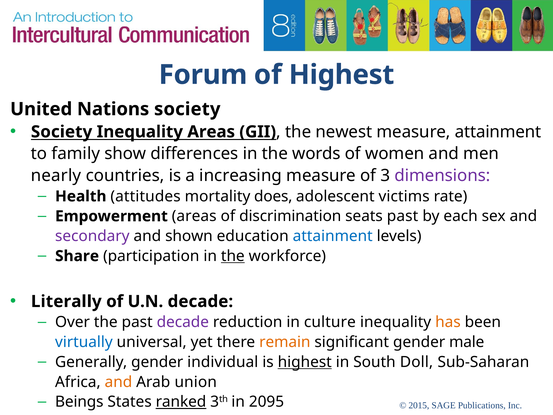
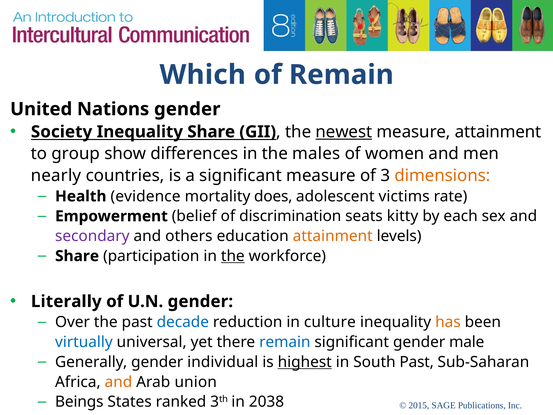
Forum: Forum -> Which (203, 75)
of Highest: Highest -> Remain (341, 75)
Nations society: society -> gender (187, 109)
Inequality Areas: Areas -> Share (211, 132)
newest underline: none -> present (344, 132)
family: family -> group (76, 154)
words: words -> males (316, 154)
a increasing: increasing -> significant (241, 175)
dimensions colour: purple -> orange (442, 175)
attitudes: attitudes -> evidence (146, 196)
Empowerment areas: areas -> belief (194, 216)
seats past: past -> kitty (403, 216)
shown: shown -> others (189, 236)
attainment colour: blue -> orange (333, 236)
U.N decade: decade -> gender (200, 301)
decade colour: purple -> blue (183, 322)
remain colour: orange -> blue (285, 342)
South Doll: Doll -> Past (417, 362)
ranked underline: present -> none (181, 402)
2095: 2095 -> 2038 (266, 402)
